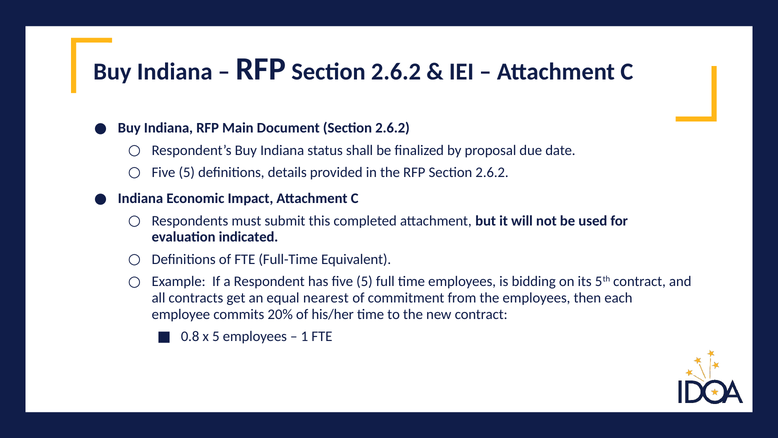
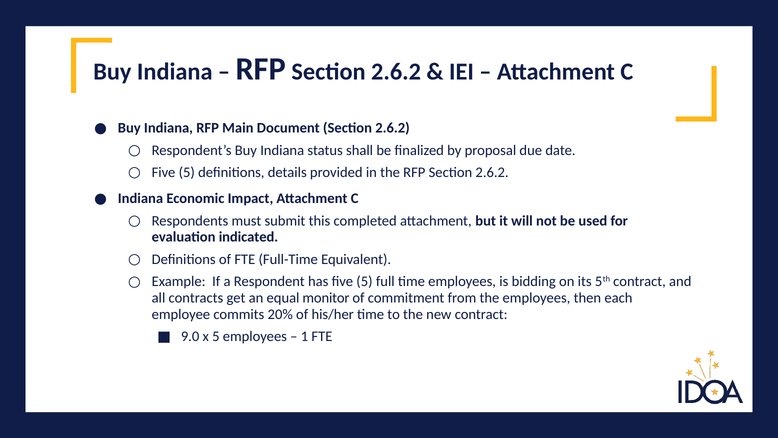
nearest: nearest -> monitor (326, 298)
0.8: 0.8 -> 9.0 (190, 336)
